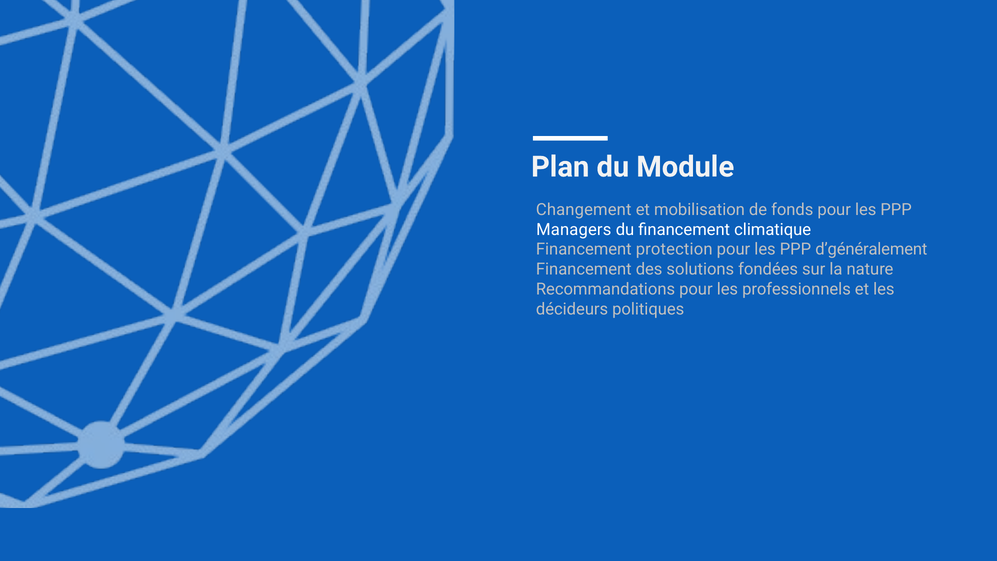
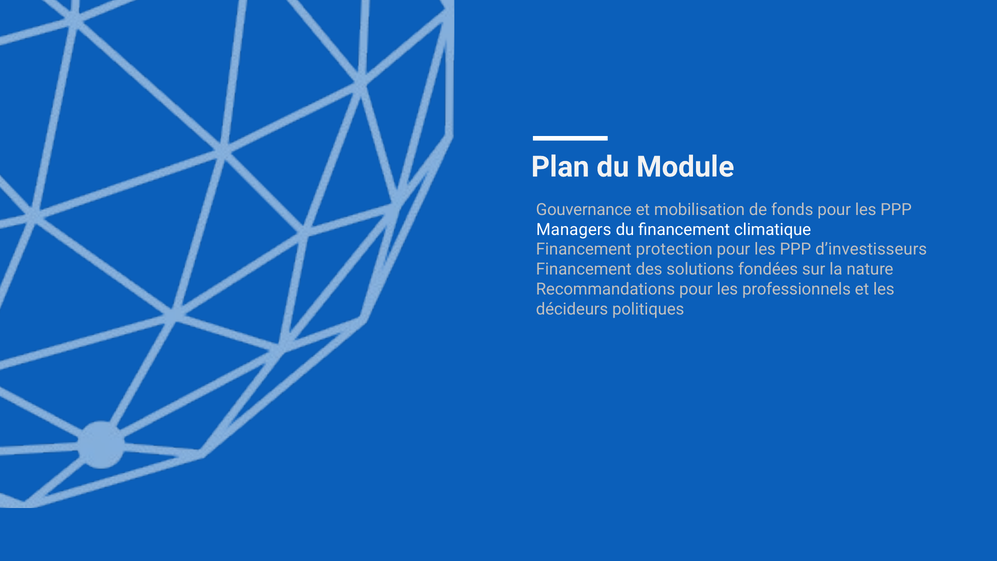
Changement: Changement -> Gouvernance (584, 210)
d’généralement: d’généralement -> d’investisseurs (871, 249)
